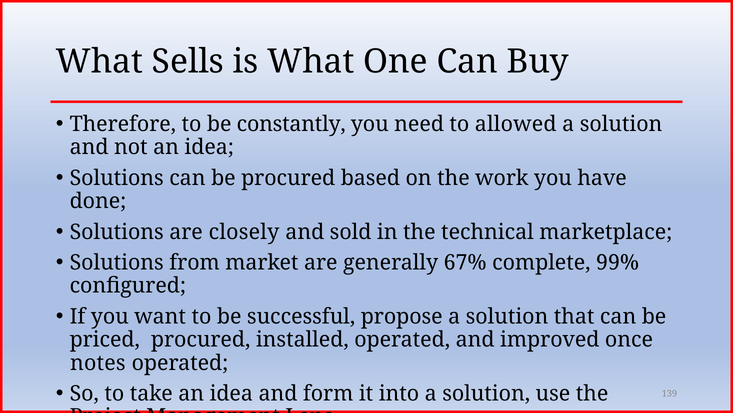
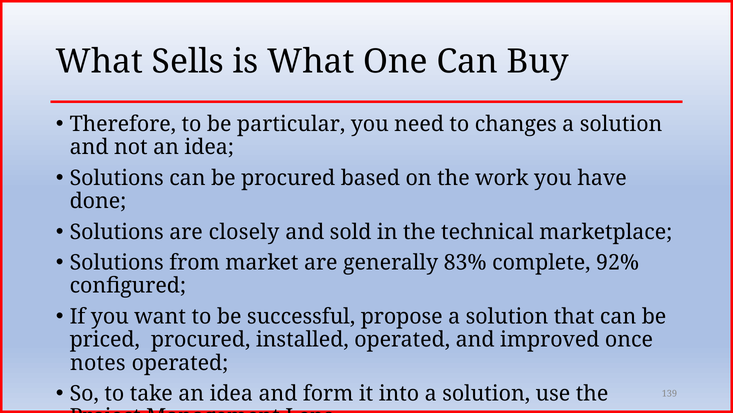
constantly: constantly -> particular (291, 124)
allowed: allowed -> changes (516, 124)
67%: 67% -> 83% (465, 262)
99%: 99% -> 92% (618, 262)
